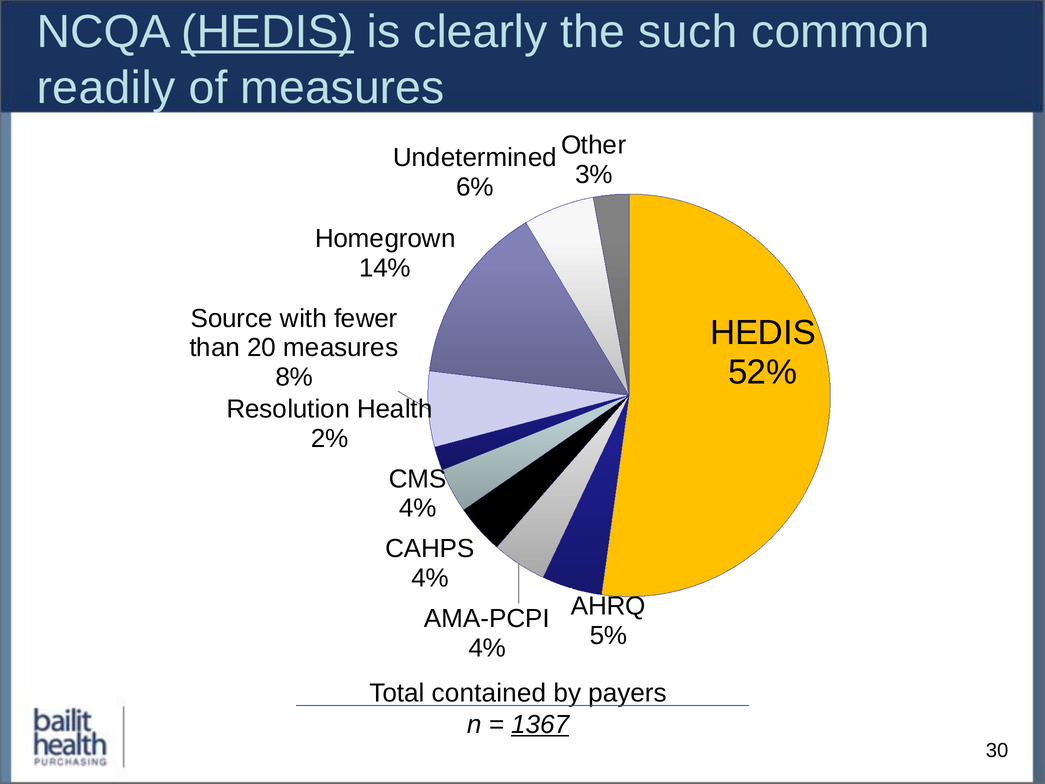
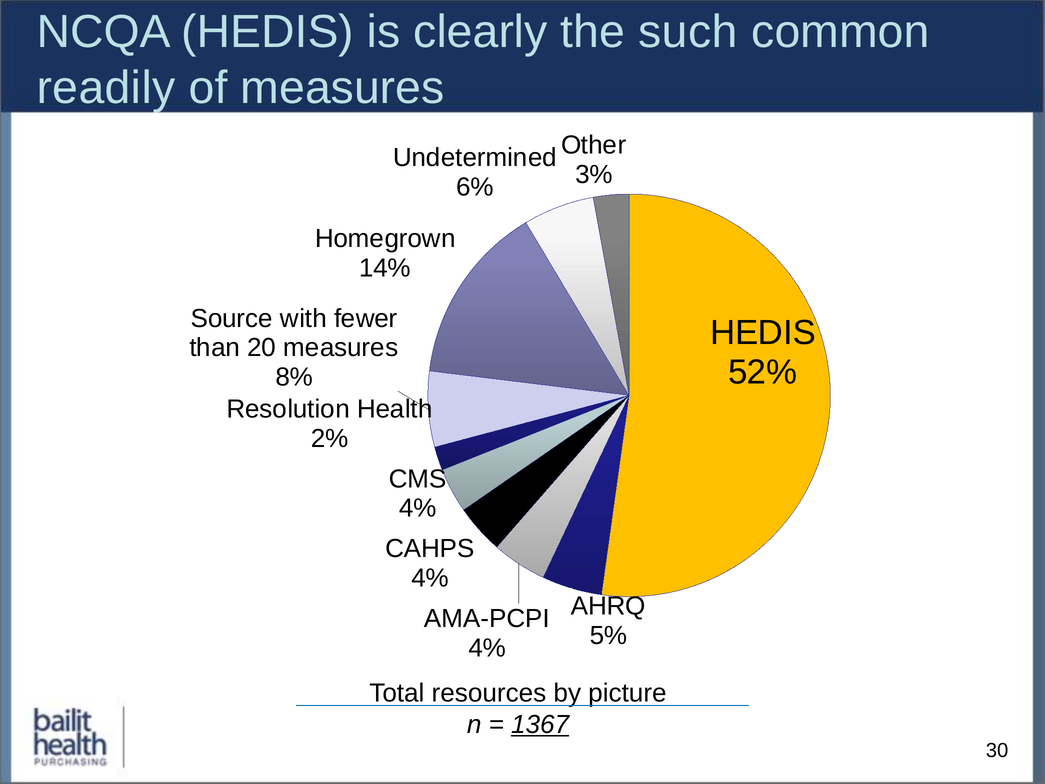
HEDIS underline: present -> none (267, 32)
contained: contained -> resources (489, 693)
payers: payers -> picture (627, 693)
